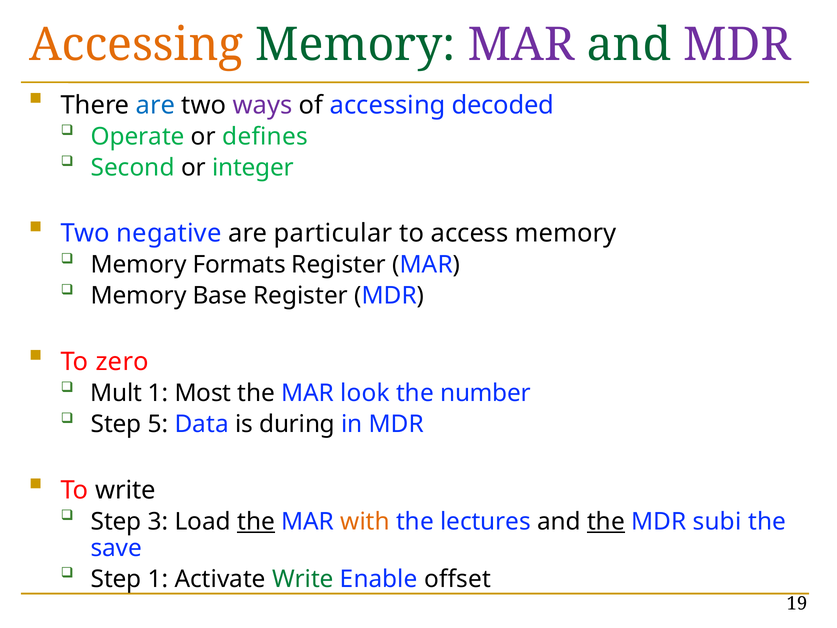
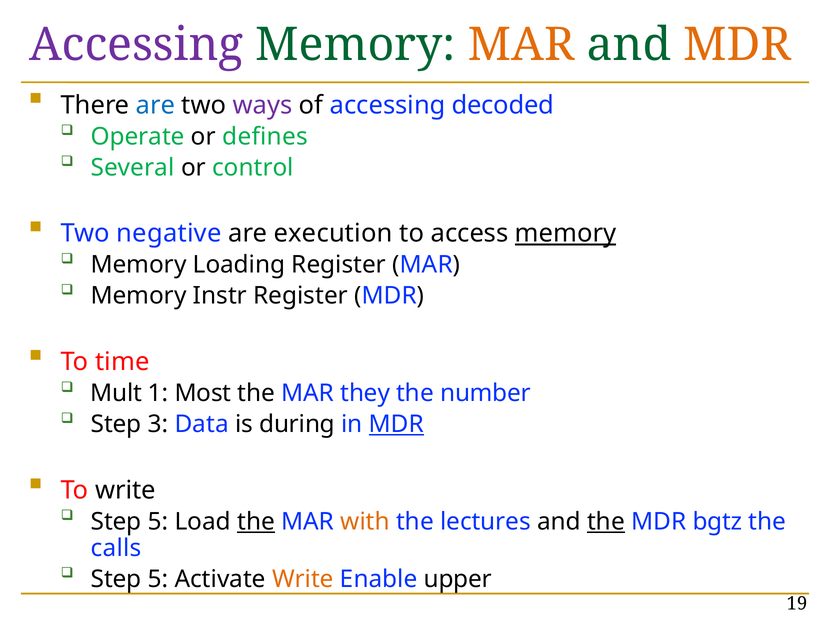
Accessing colour: orange -> purple (136, 45)
MAR colour: purple -> orange (521, 45)
MDR colour: purple -> orange (737, 45)
Second: Second -> Several (133, 167)
integer: integer -> control (253, 167)
particular: particular -> execution (333, 233)
memory underline: none -> present (566, 233)
Formats: Formats -> Loading (239, 265)
Base: Base -> Instr (220, 296)
zero: zero -> time (122, 362)
look: look -> they (365, 393)
5: 5 -> 3 (158, 424)
MDR underline: none -> present (396, 424)
3: 3 -> 5 (158, 522)
subi: subi -> bgtz (717, 522)
save: save -> calls (116, 548)
1: 1 -> 5 (158, 579)
Write colour: green -> orange (303, 579)
offset: offset -> upper (458, 579)
